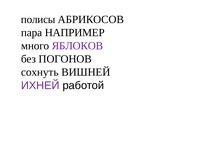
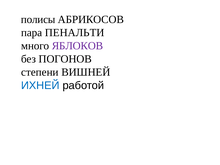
НАПРИМЕР: НАПРИМЕР -> ПЕНАЛЬТИ (75, 33)
сохнуть: сохнуть -> степени (40, 72)
ИХНЕЙ colour: purple -> blue (40, 85)
